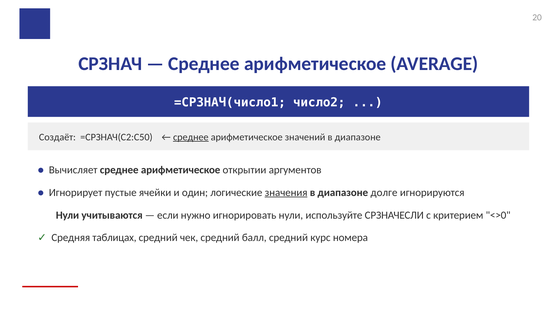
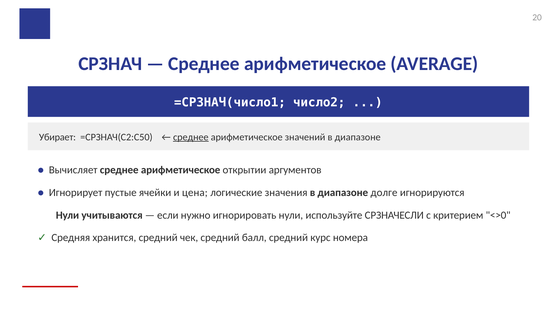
Создаёт: Создаёт -> Убирает (57, 137)
один: один -> цена (195, 193)
значения underline: present -> none (286, 193)
таблицах: таблицах -> хранится (114, 238)
